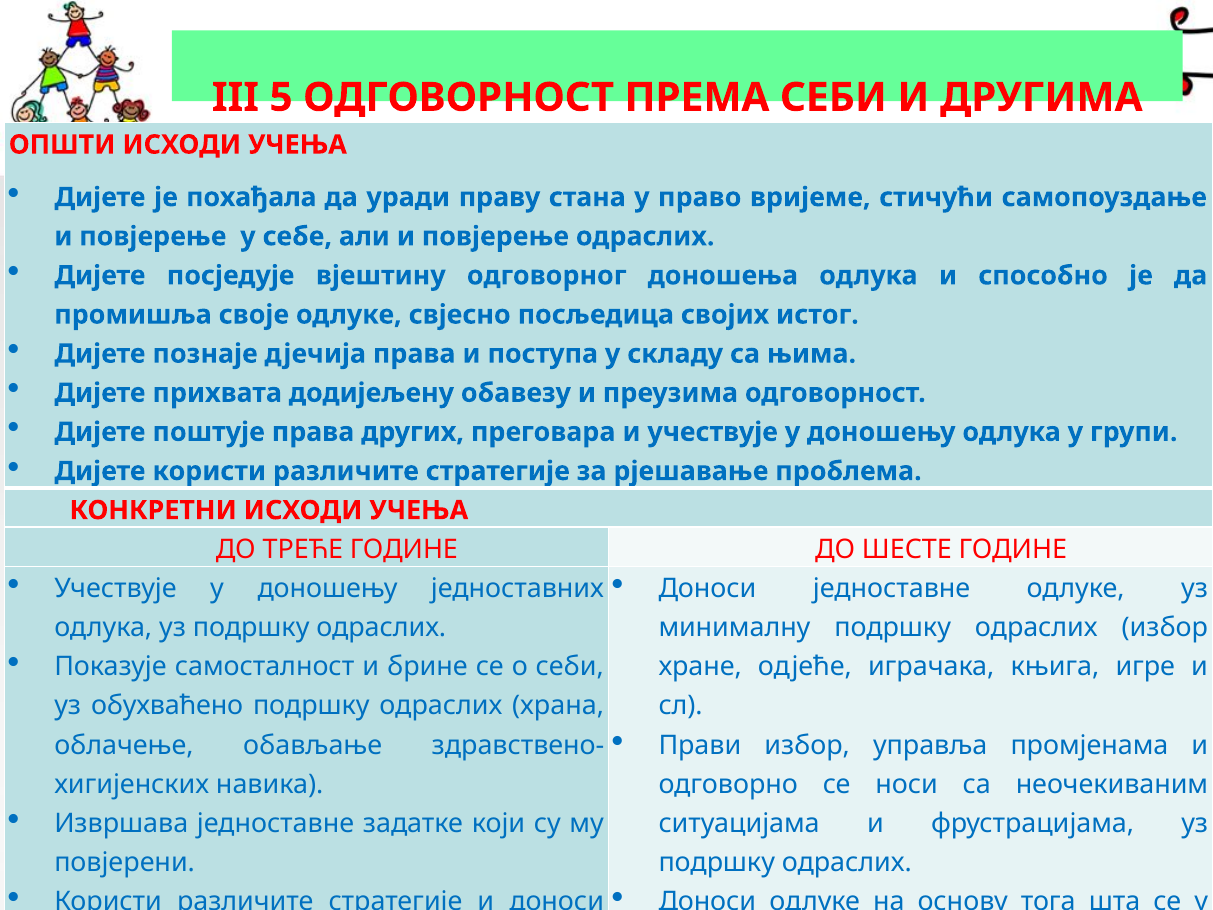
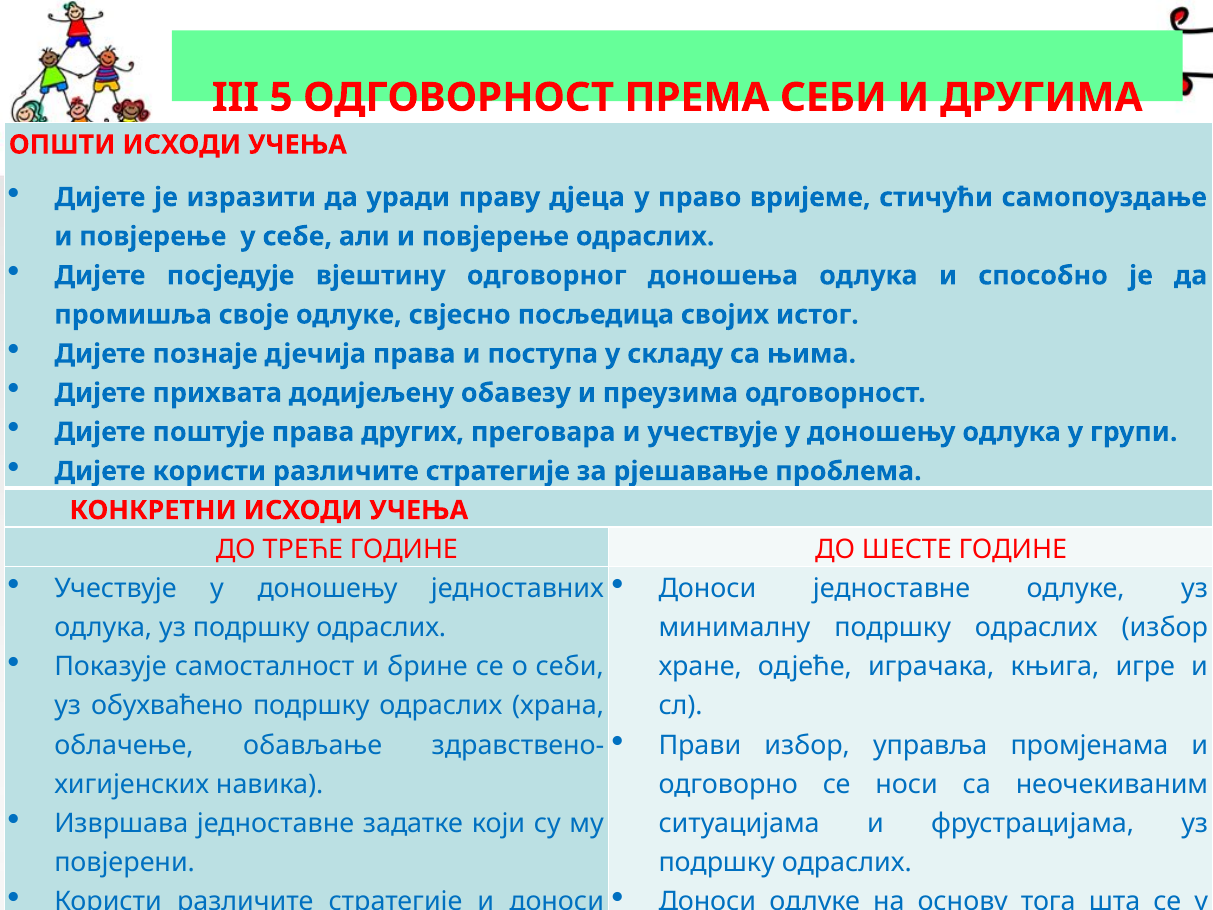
похађала: похађала -> изразити (251, 197)
стана: стана -> дјеца (587, 197)
